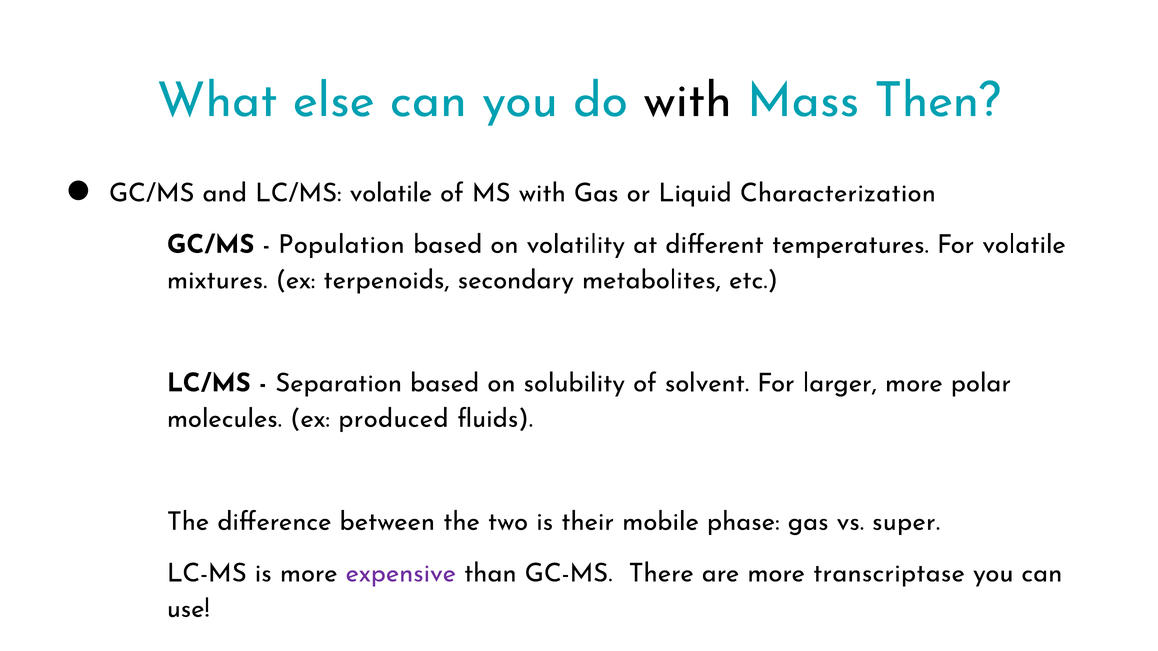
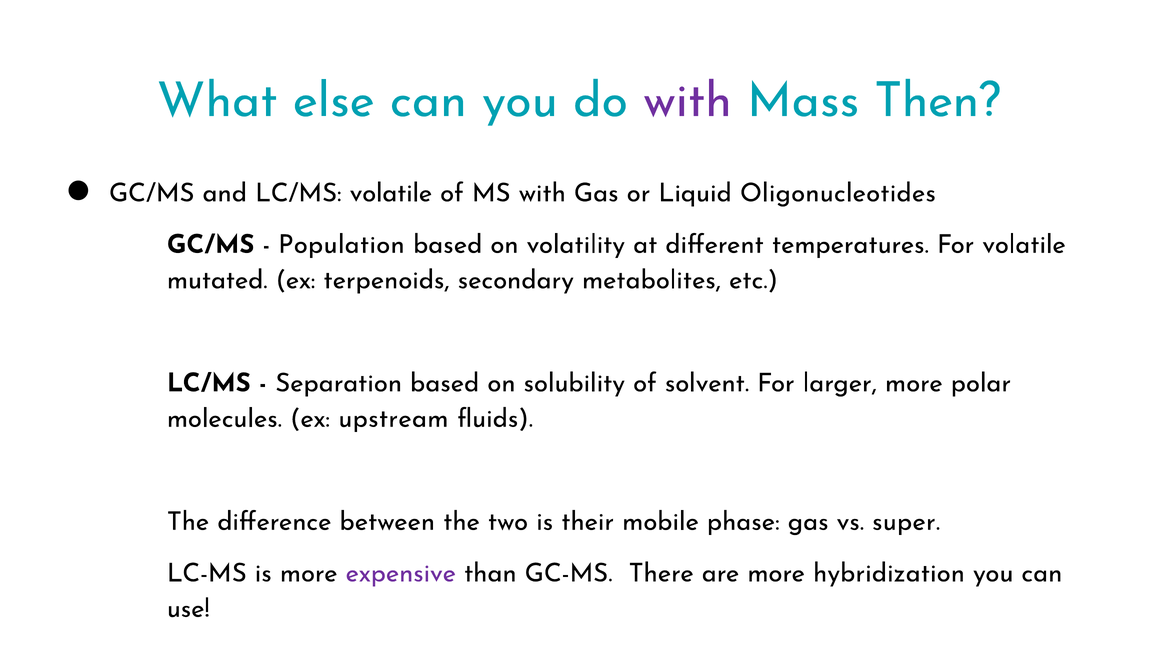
with colour: black -> purple (687, 100)
Characterization: Characterization -> Oligonucleotides (838, 193)
mixtures: mixtures -> mutated (217, 280)
produced: produced -> upstream (393, 419)
transcriptase: transcriptase -> hybridization (889, 573)
